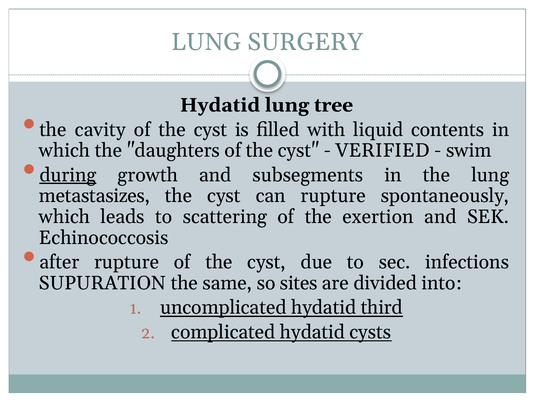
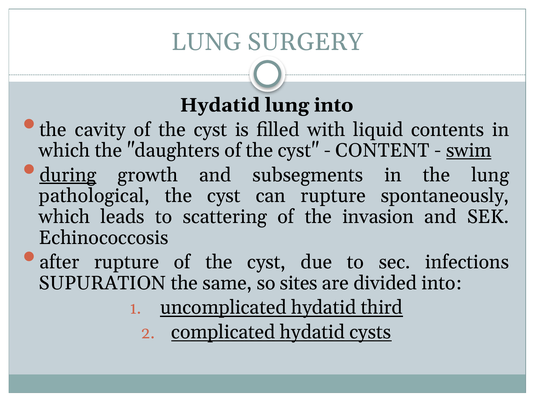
lung tree: tree -> into (334, 105)
VERIFIED: VERIFIED -> CONTENT (383, 150)
swim underline: none -> present (469, 150)
metastasizes: metastasizes -> pathological (94, 196)
exertion: exertion -> invasion (378, 216)
